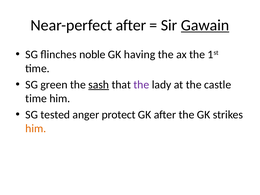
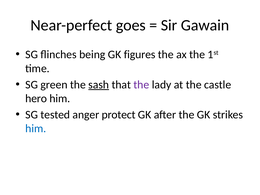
Near-perfect after: after -> goes (131, 25)
Gawain underline: present -> none (205, 25)
noble: noble -> being (92, 55)
having: having -> figures (140, 55)
time: time -> hero (36, 98)
him colour: orange -> blue (36, 129)
